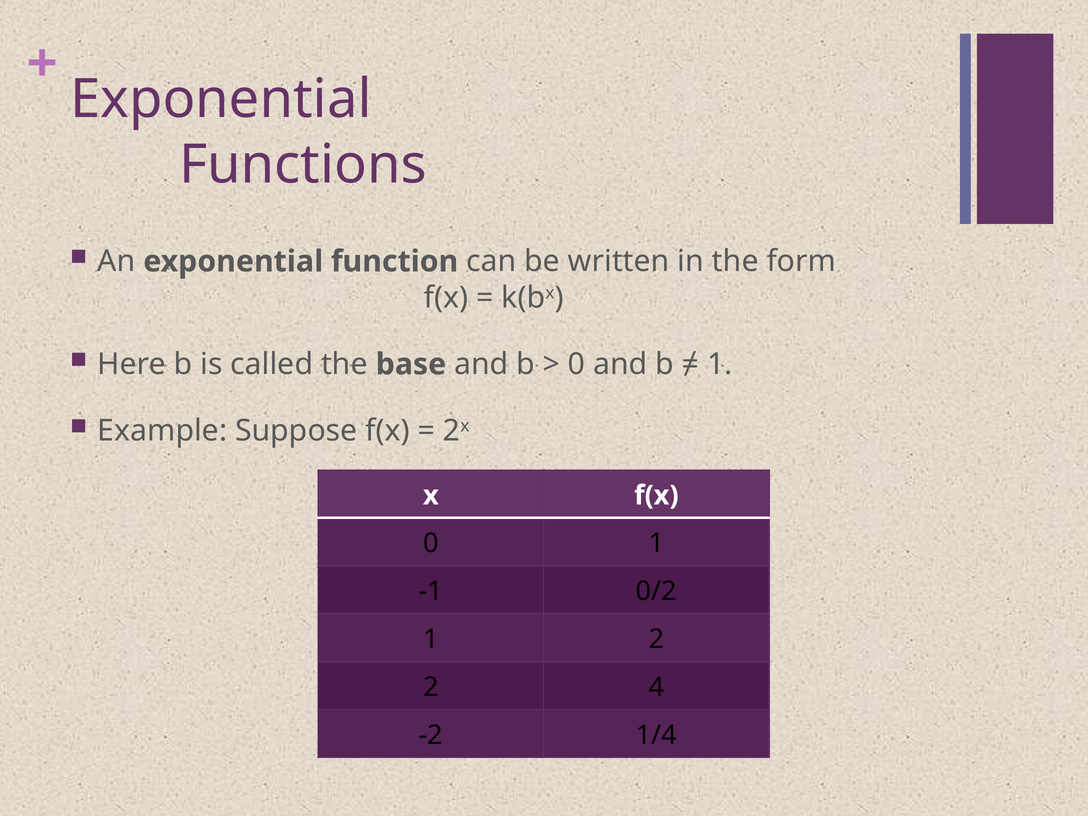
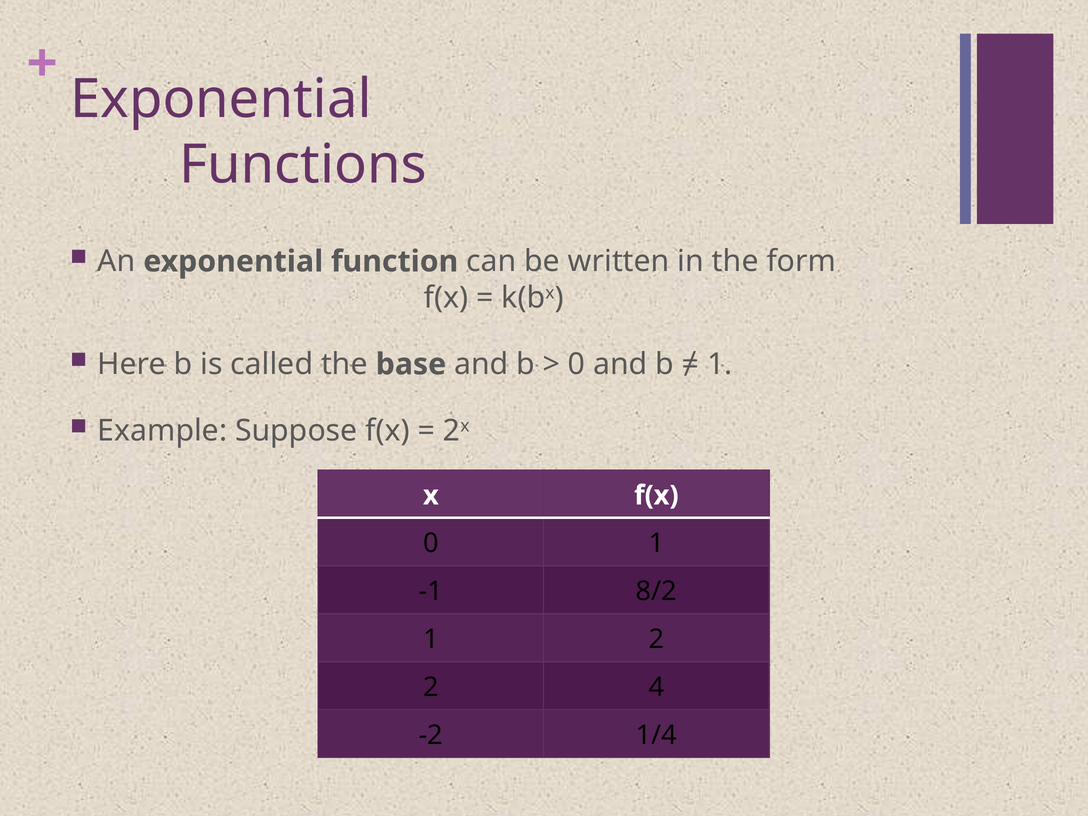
0/2: 0/2 -> 8/2 (656, 591)
